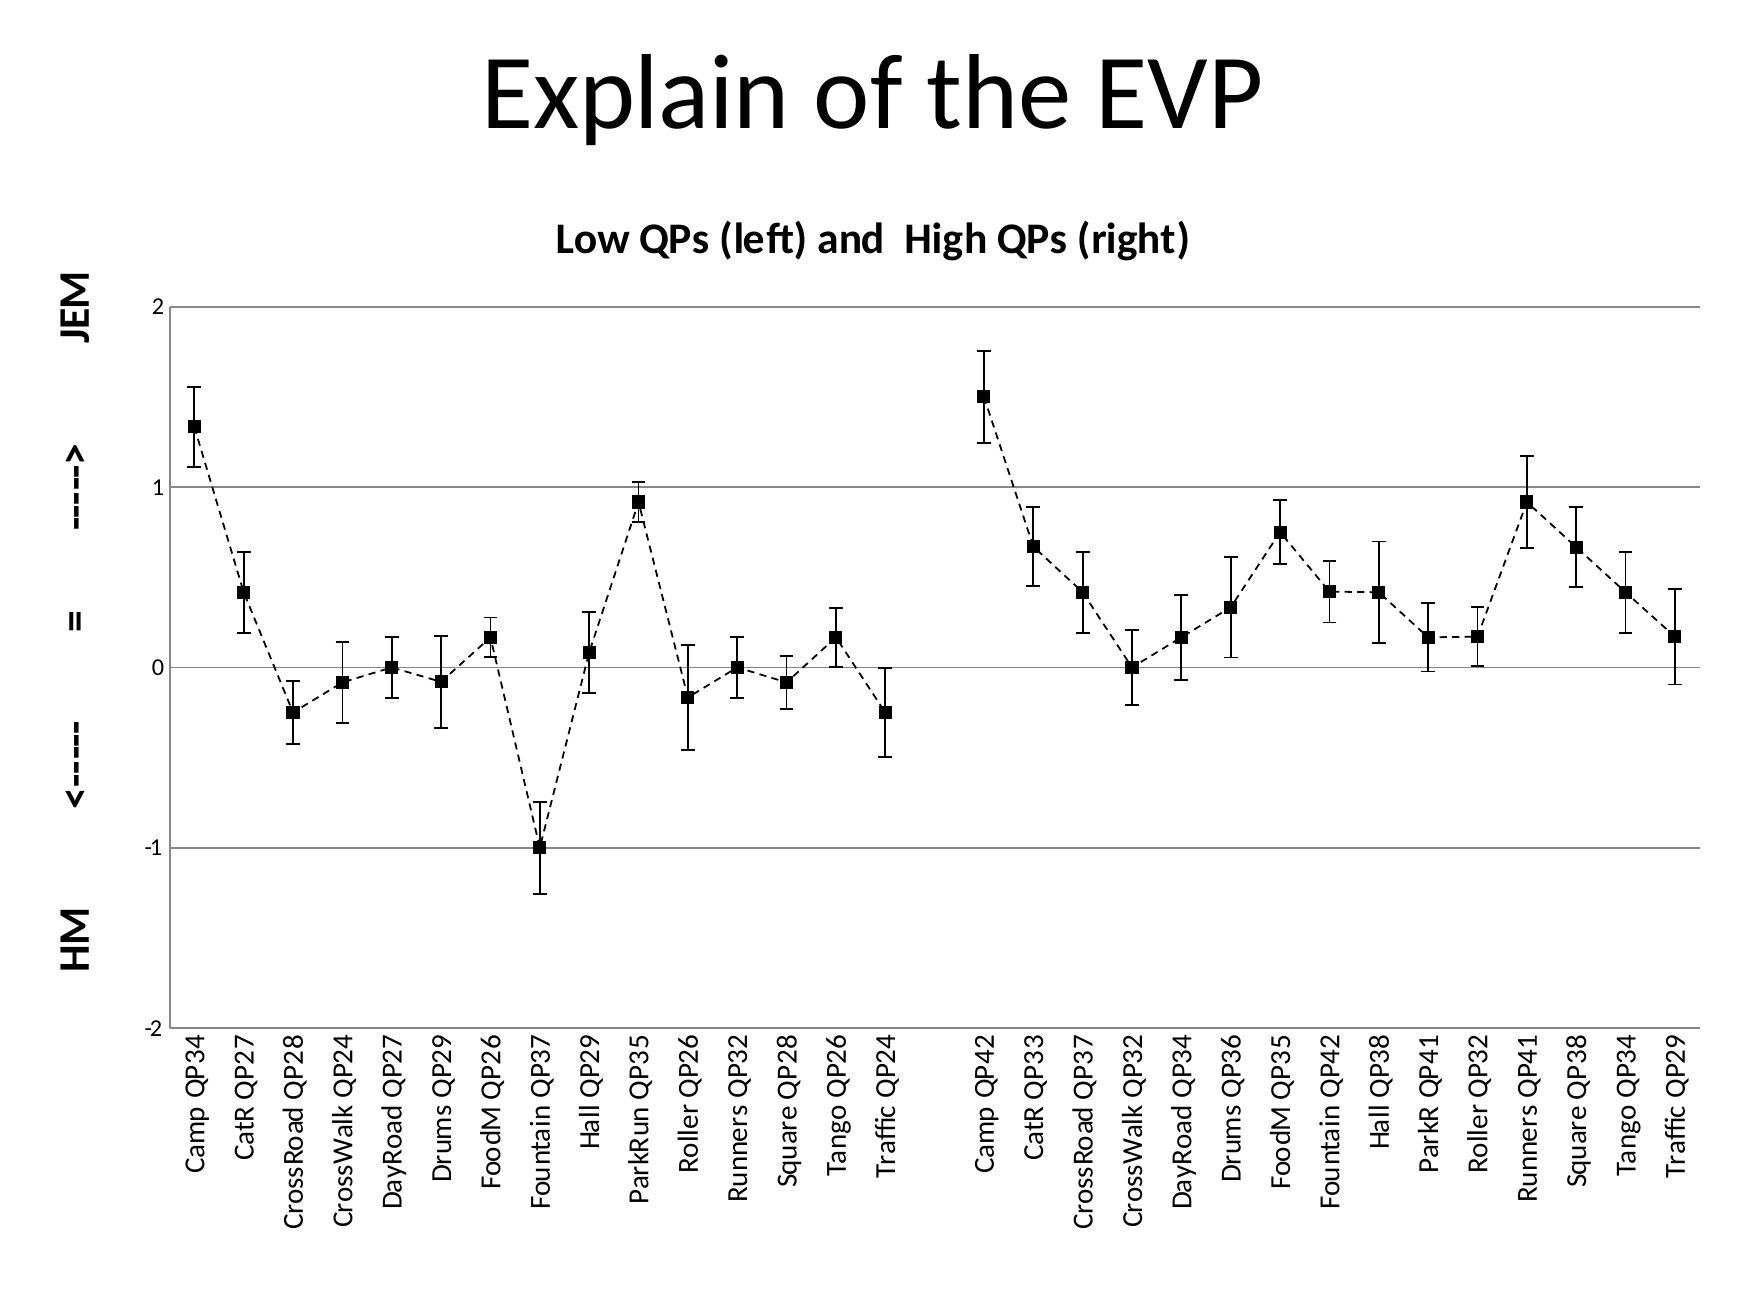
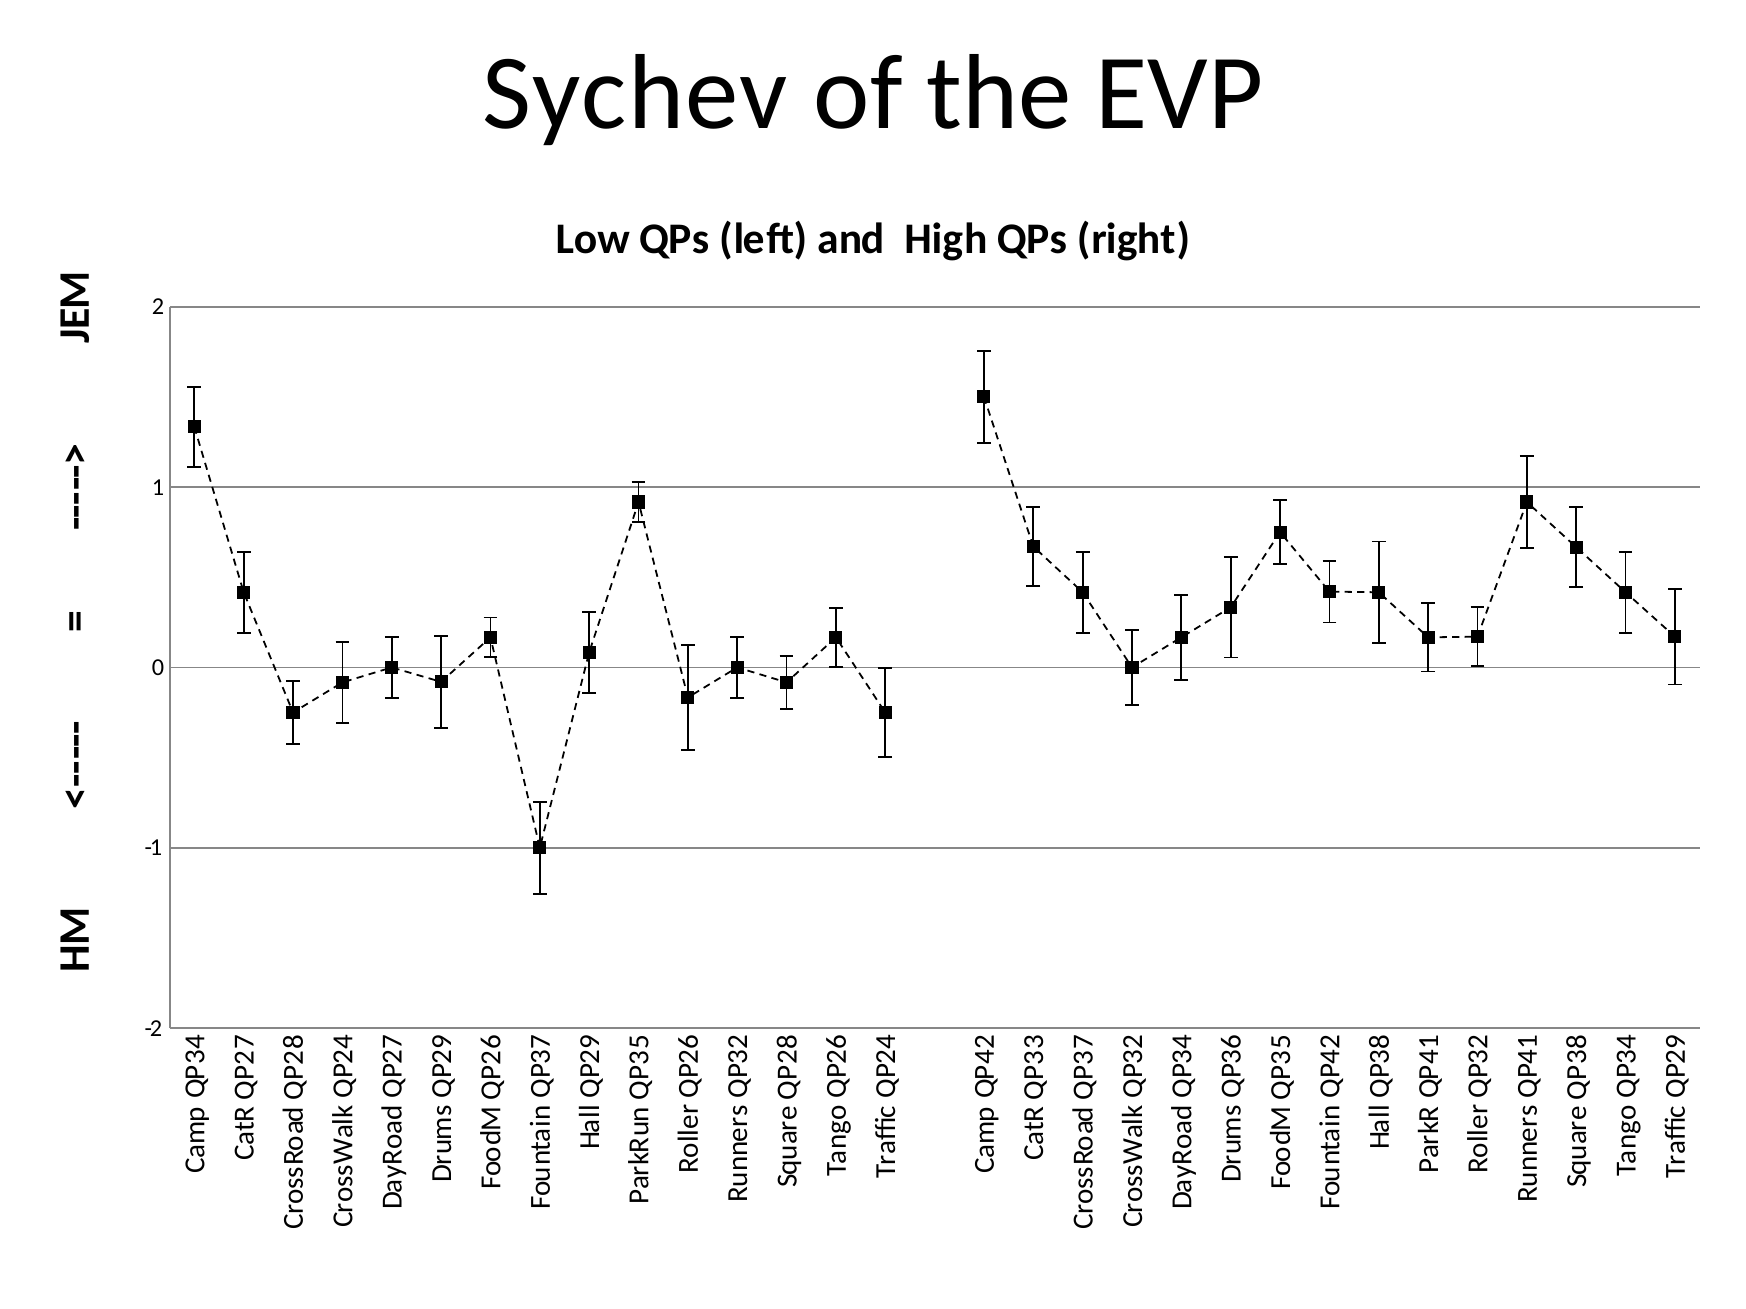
Explain: Explain -> Sychev (635, 94)
